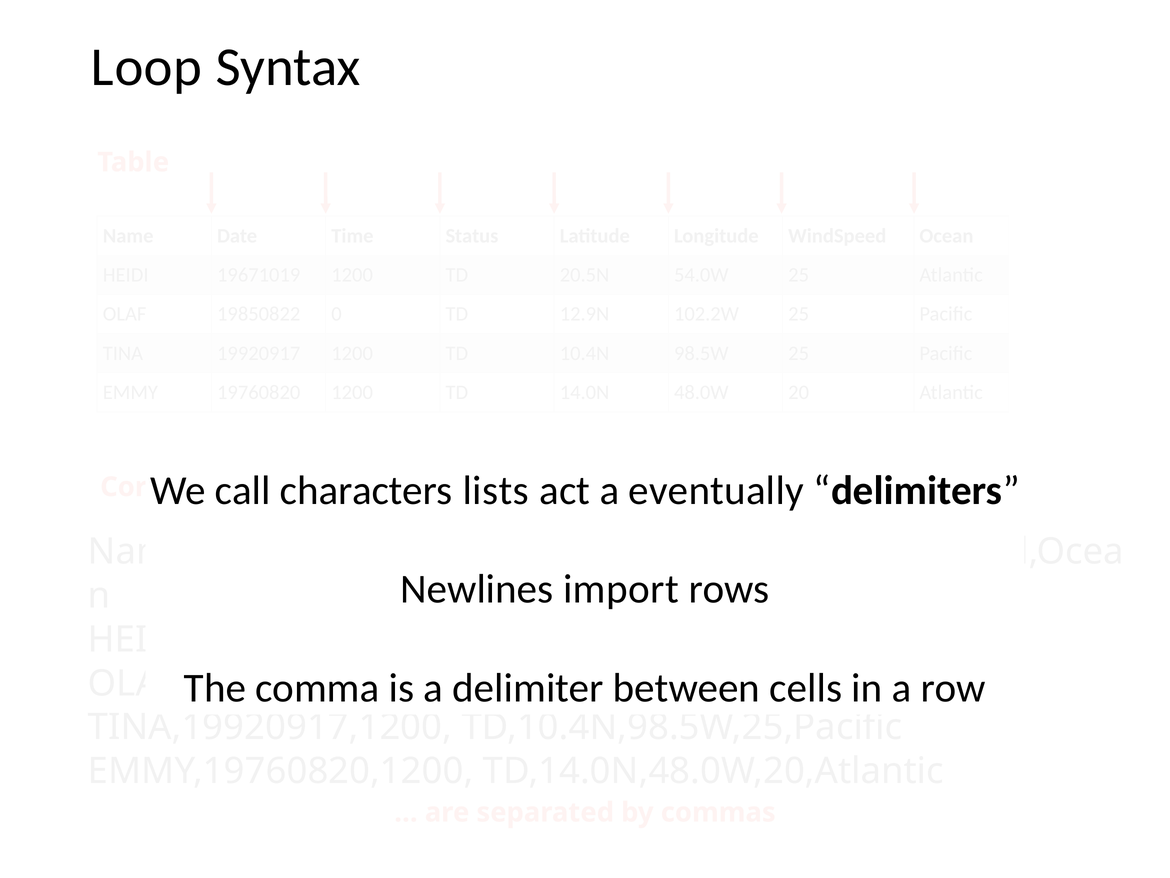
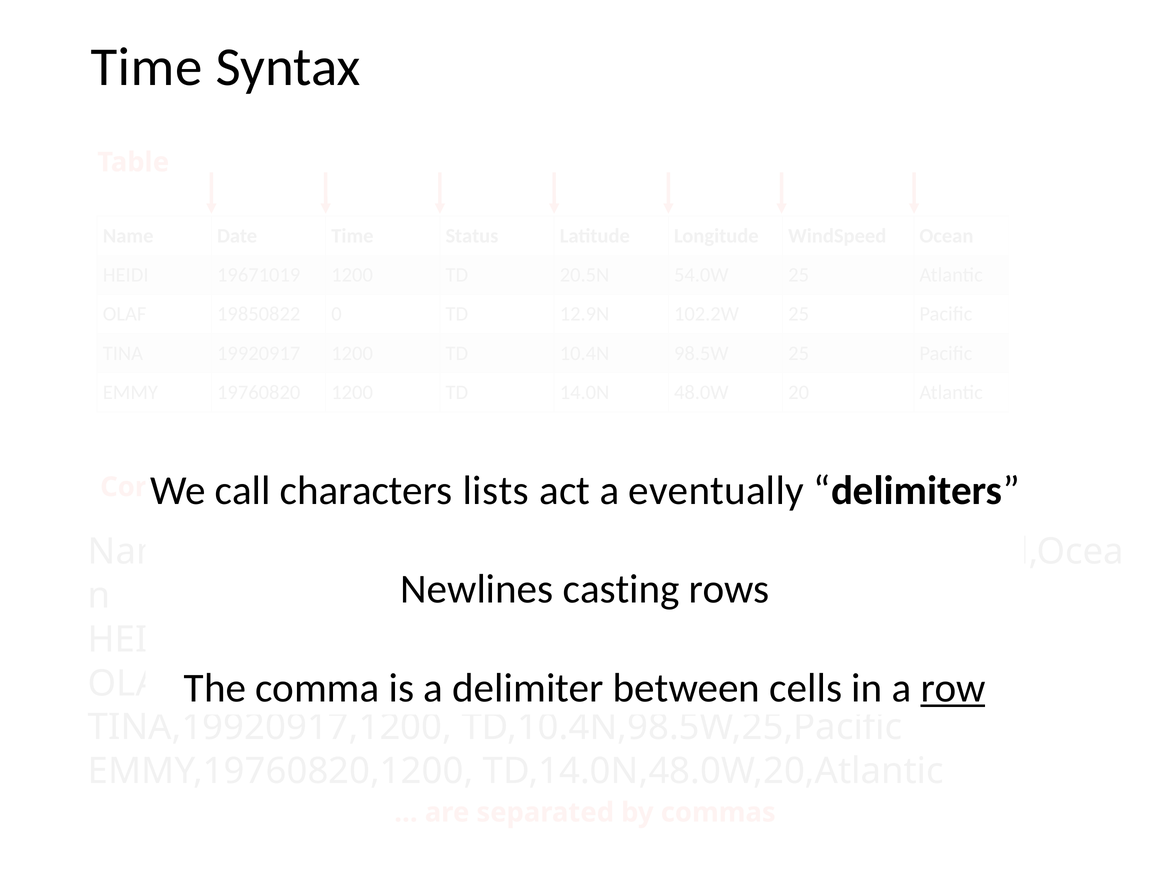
Loop: Loop -> Time (147, 67)
import: import -> casting (621, 589)
row underline: none -> present (953, 688)
